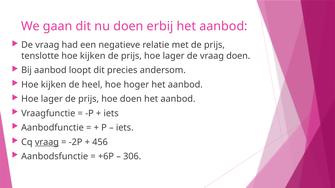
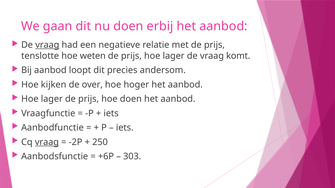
vraag underline: none -> present (47, 45)
tenslotte hoe kijken: kijken -> weten (93, 56)
vraag doen: doen -> komt (238, 56)
heel: heel -> over (92, 85)
456: 456 -> 250 (100, 142)
306: 306 -> 303 (132, 157)
